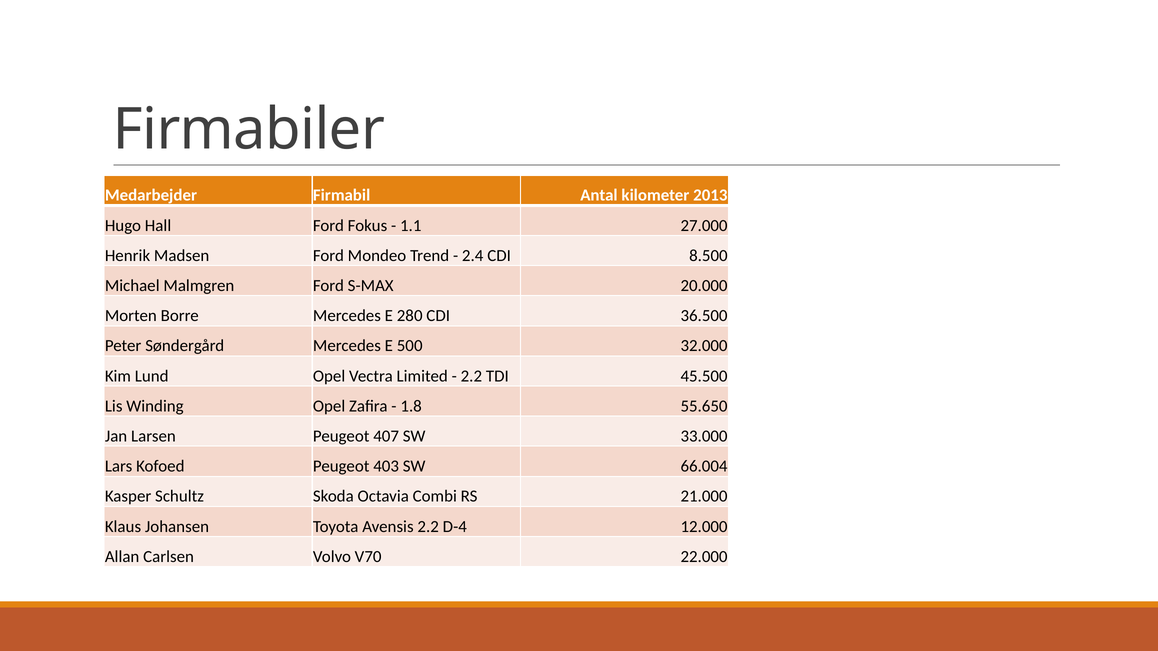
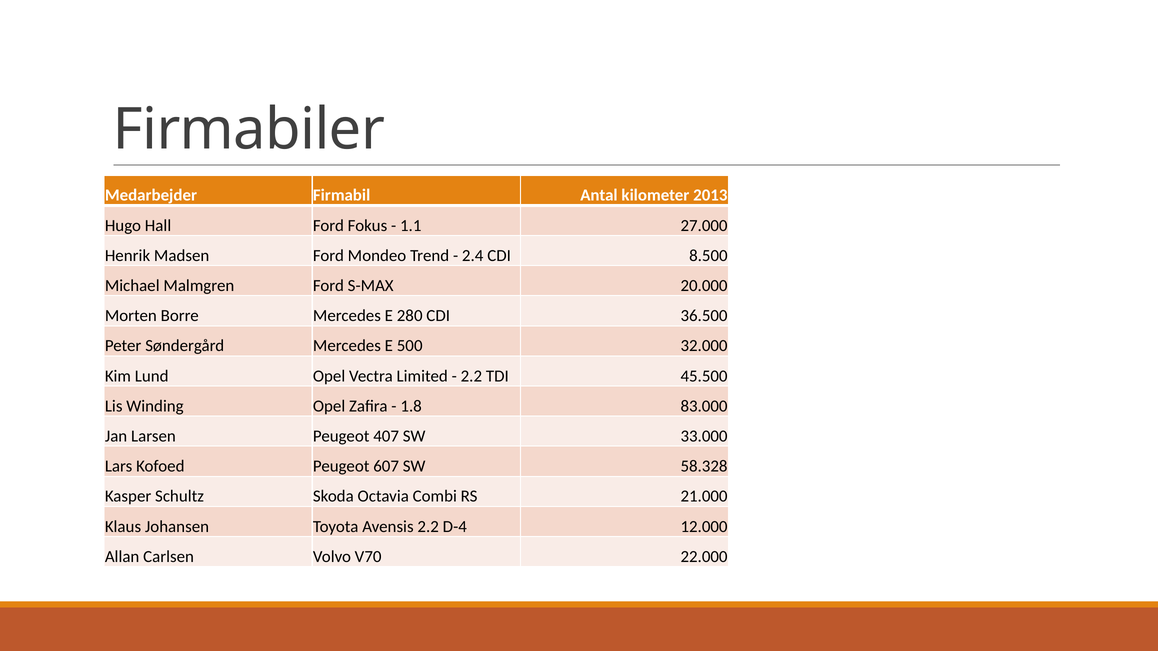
55.650: 55.650 -> 83.000 (704, 406)
403: 403 -> 607 (386, 467)
66.004: 66.004 -> 58.328 (704, 467)
